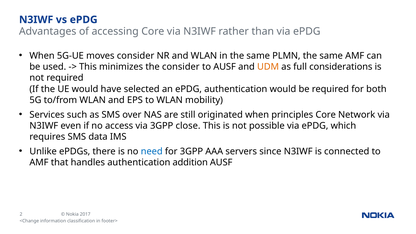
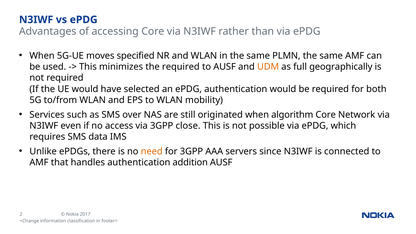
moves consider: consider -> specified (136, 56)
the consider: consider -> required (181, 67)
considerations: considerations -> geographically (341, 67)
principles: principles -> algorithm (292, 115)
need colour: blue -> orange (152, 151)
